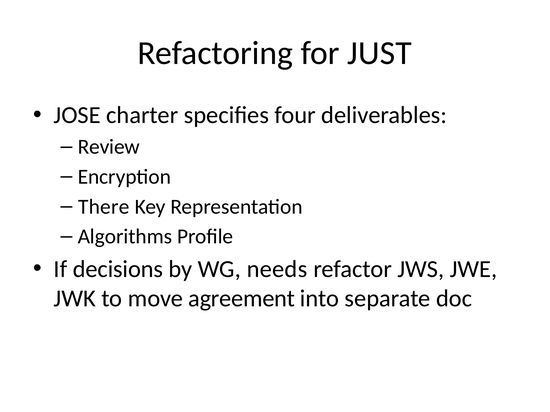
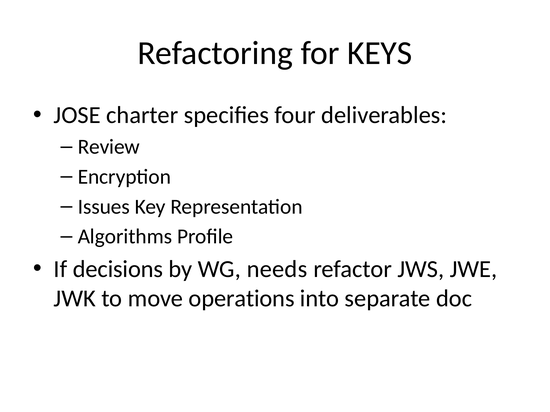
JUST: JUST -> KEYS (380, 53)
There: There -> Issues (104, 207)
agreement: agreement -> operations (242, 299)
